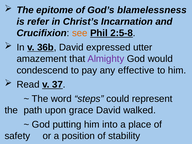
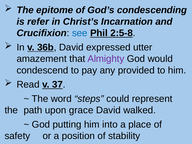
blamelessness: blamelessness -> condescending (152, 10)
see colour: orange -> blue (80, 33)
effective: effective -> provided (136, 70)
